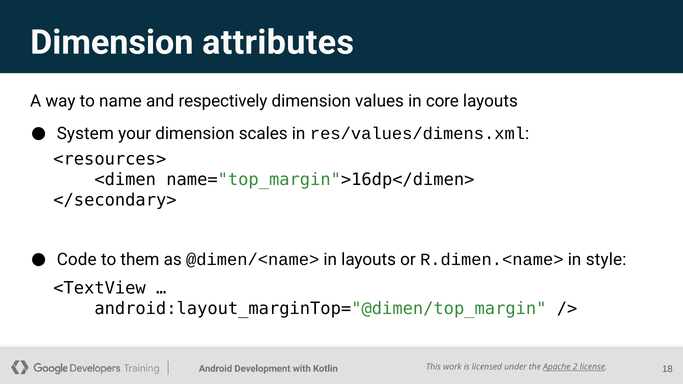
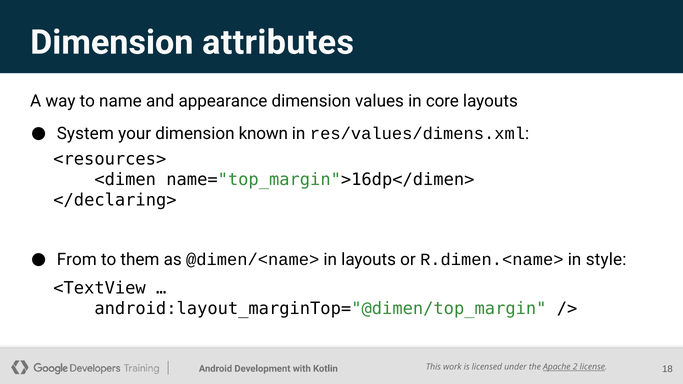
respectively: respectively -> appearance (223, 101)
scales: scales -> known (263, 134)
</secondary>: </secondary> -> </declaring> (115, 200)
Code: Code -> From (77, 260)
